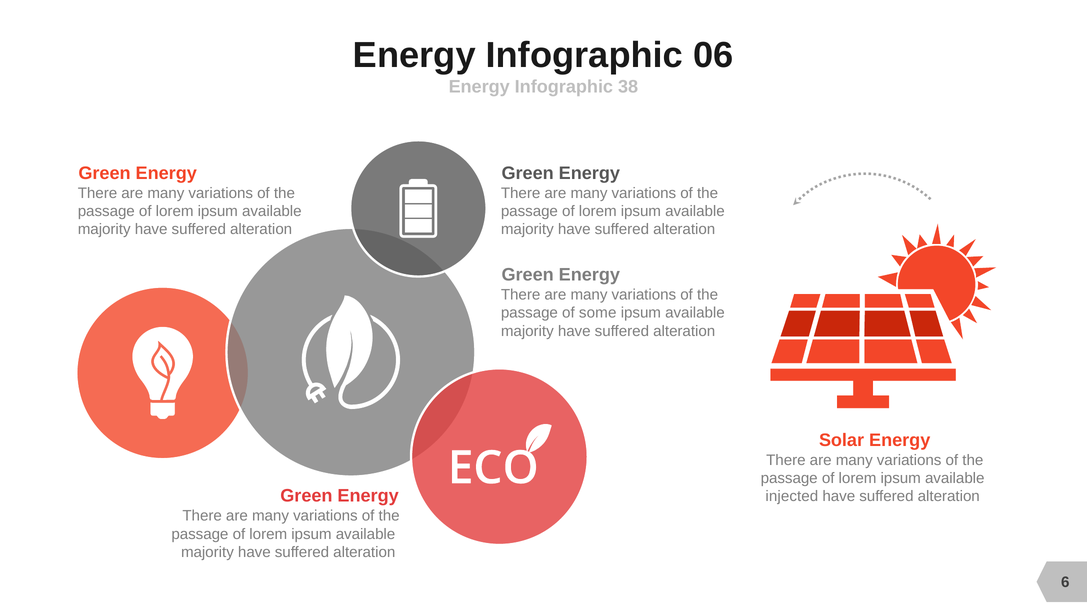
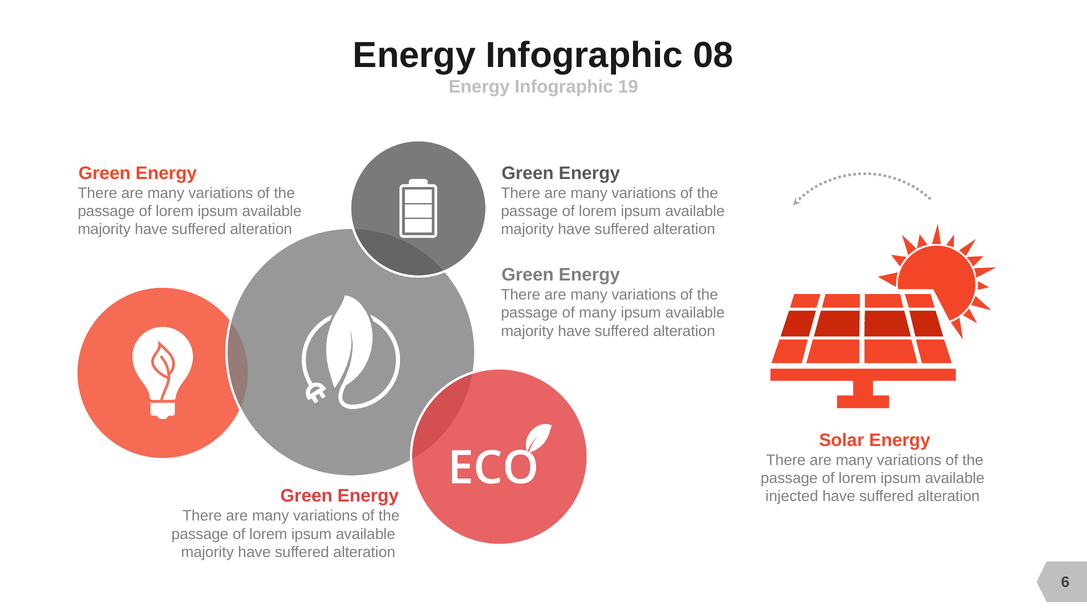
06: 06 -> 08 (713, 55)
38: 38 -> 19 (628, 87)
of some: some -> many (598, 313)
